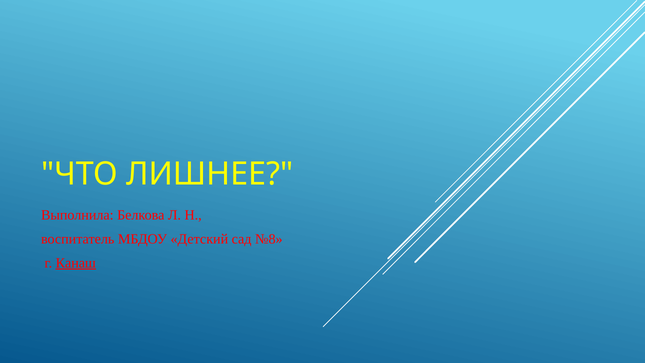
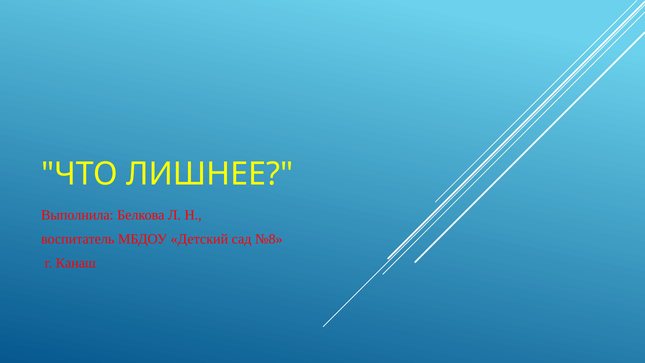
Канаш underline: present -> none (76, 263)
